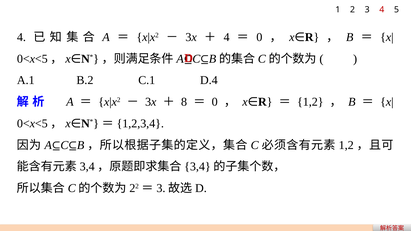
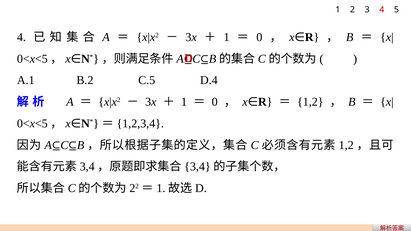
4: 4 -> 1 (227, 37)
C.1: C.1 -> C.5 (147, 80)
8: 8 -> 1 (184, 102)
3: 3 -> 1 (161, 188)
